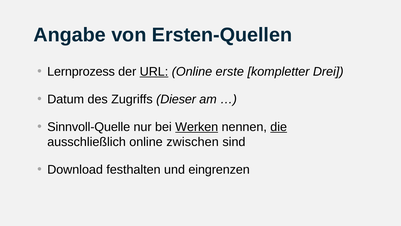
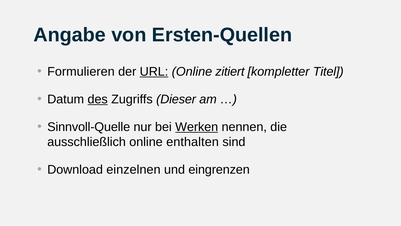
Lernprozess: Lernprozess -> Formulieren (81, 72)
erste: erste -> zitiert (230, 72)
Drei: Drei -> Titel (328, 72)
des underline: none -> present (98, 99)
die underline: present -> none (279, 127)
zwischen: zwischen -> enthalten (193, 142)
festhalten: festhalten -> einzelnen (133, 169)
